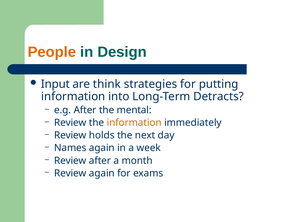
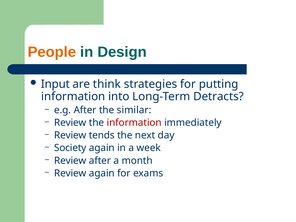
mental: mental -> similar (134, 110)
information colour: orange -> red (134, 123)
holds: holds -> tends (102, 135)
Names: Names -> Society (70, 148)
